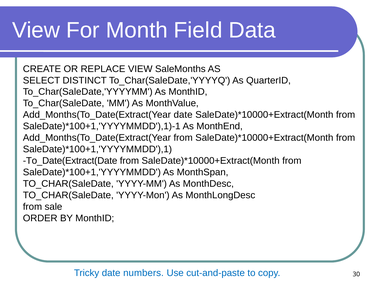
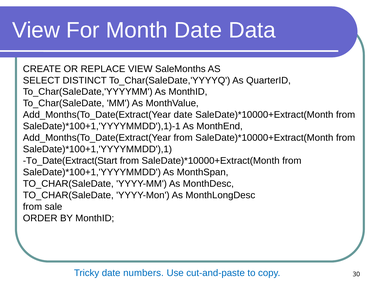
Month Field: Field -> Date (198, 30)
To_Date(Extract(Date: To_Date(Extract(Date -> To_Date(Extract(Start (70, 161)
